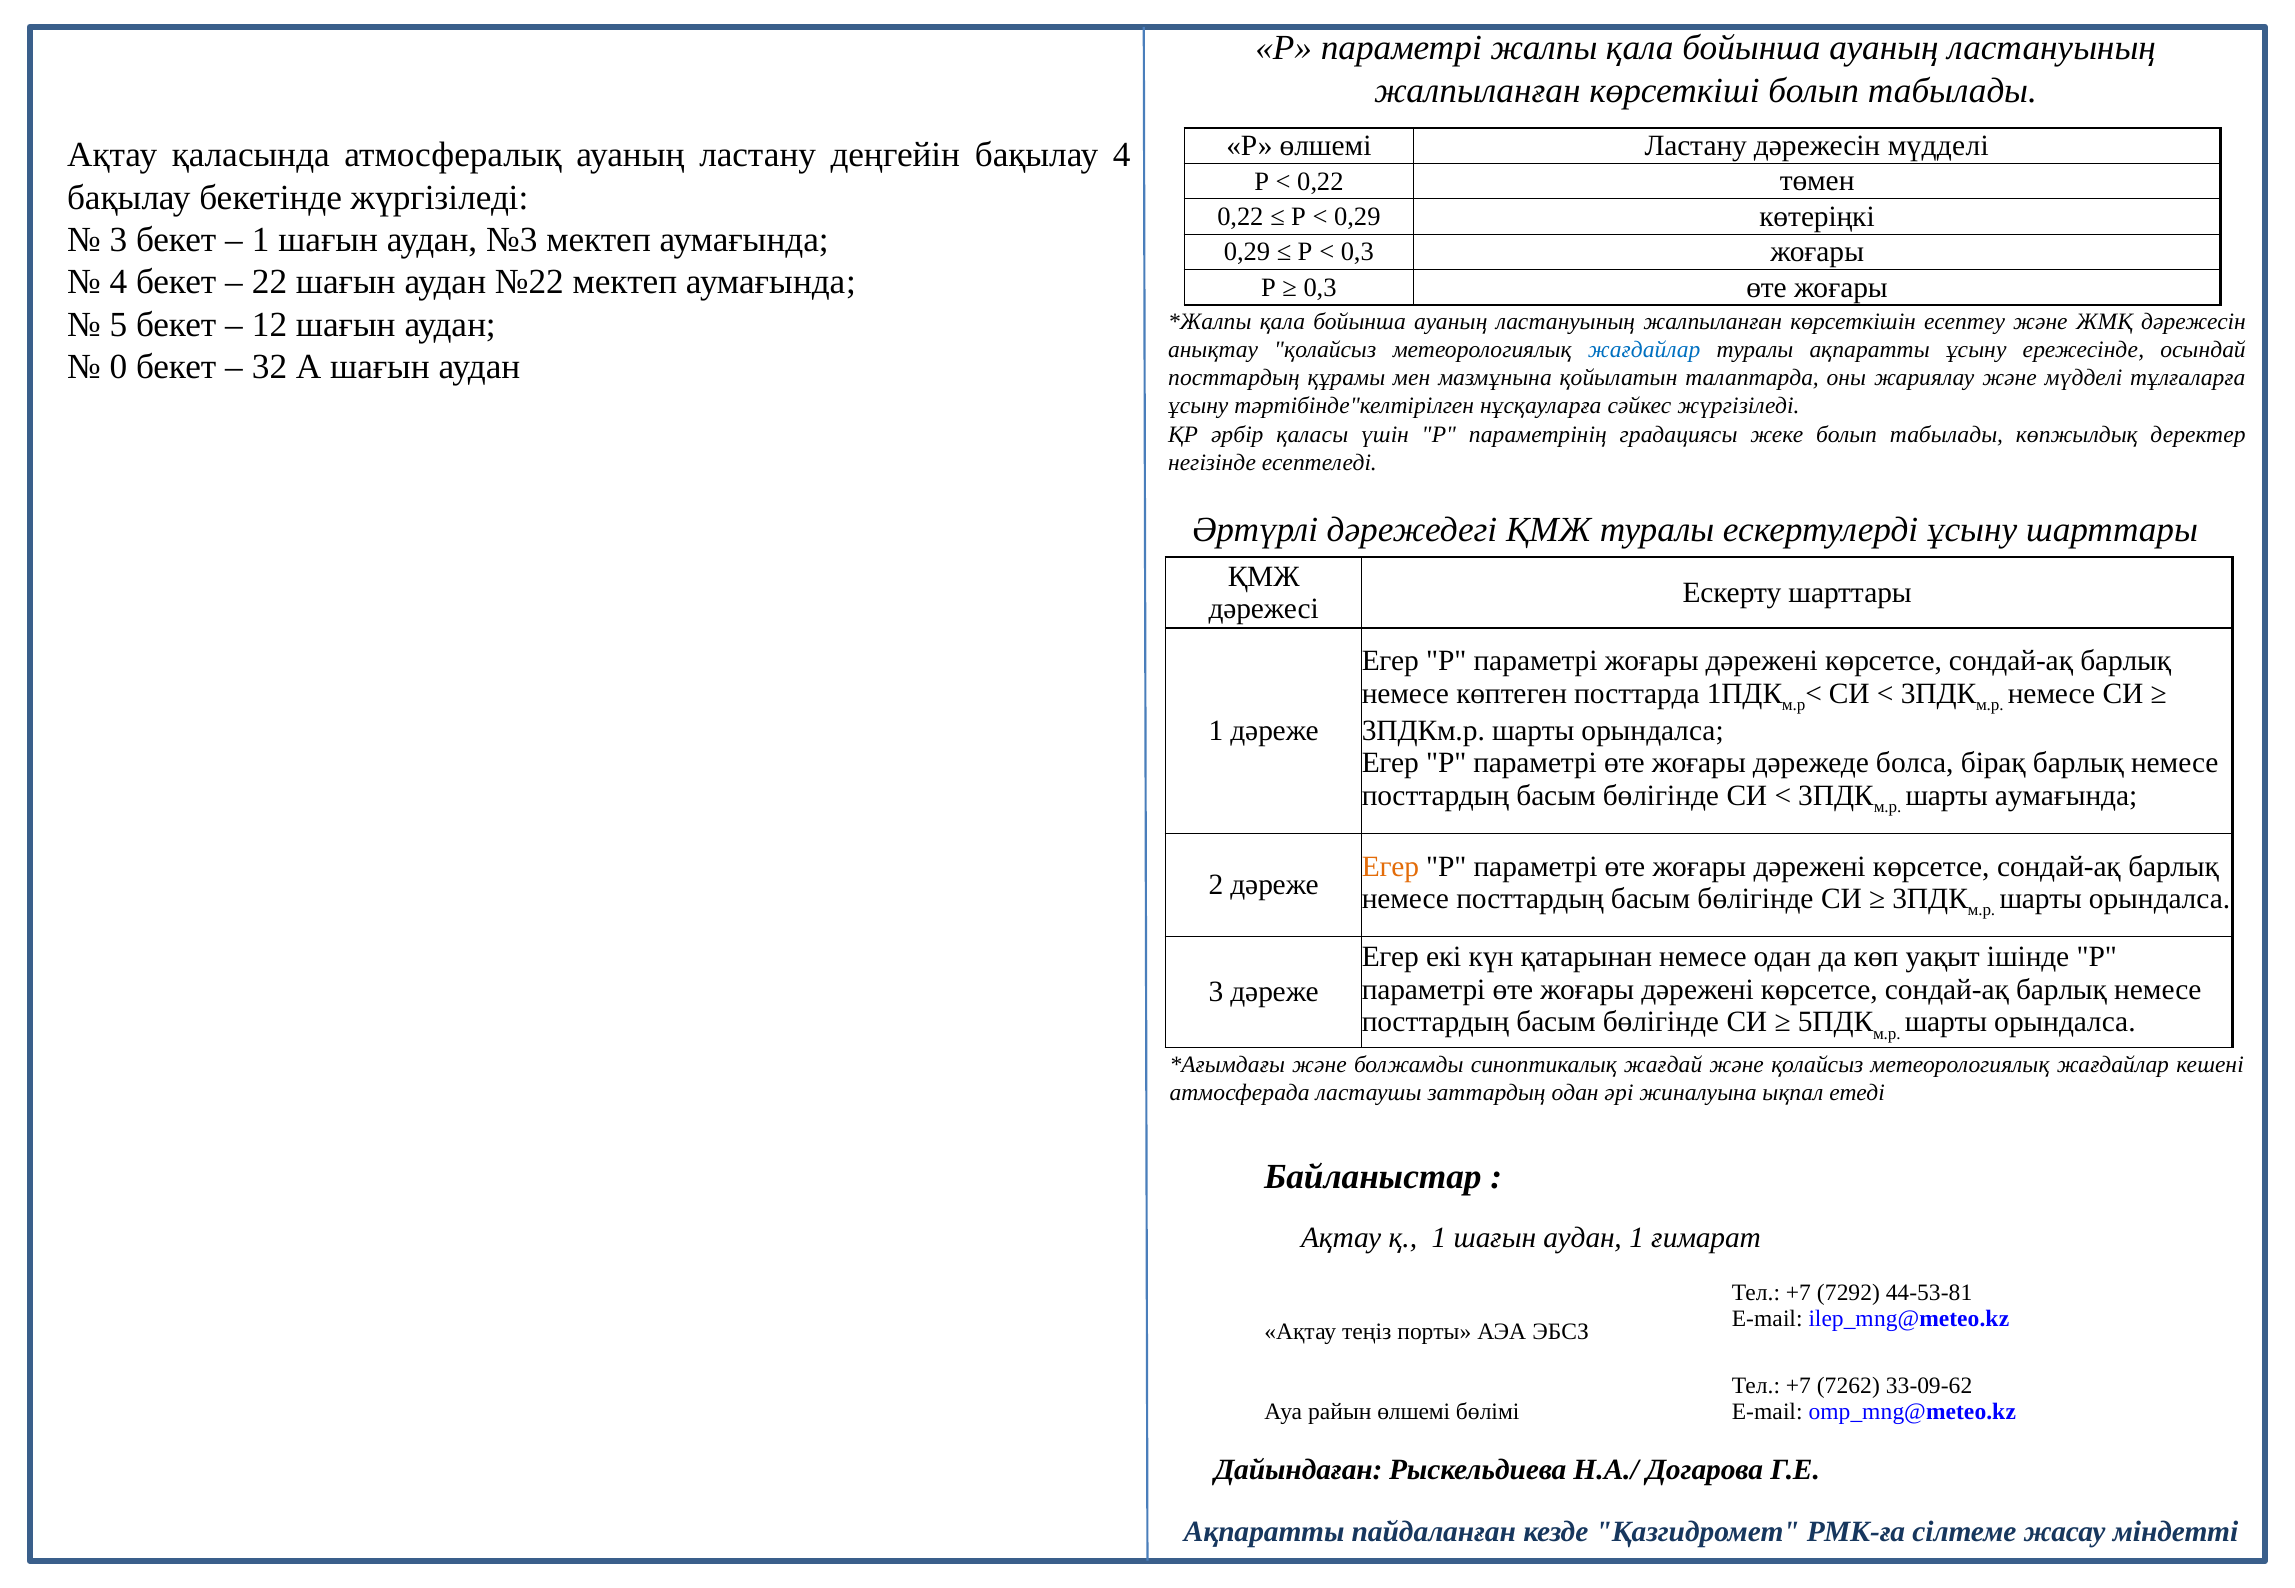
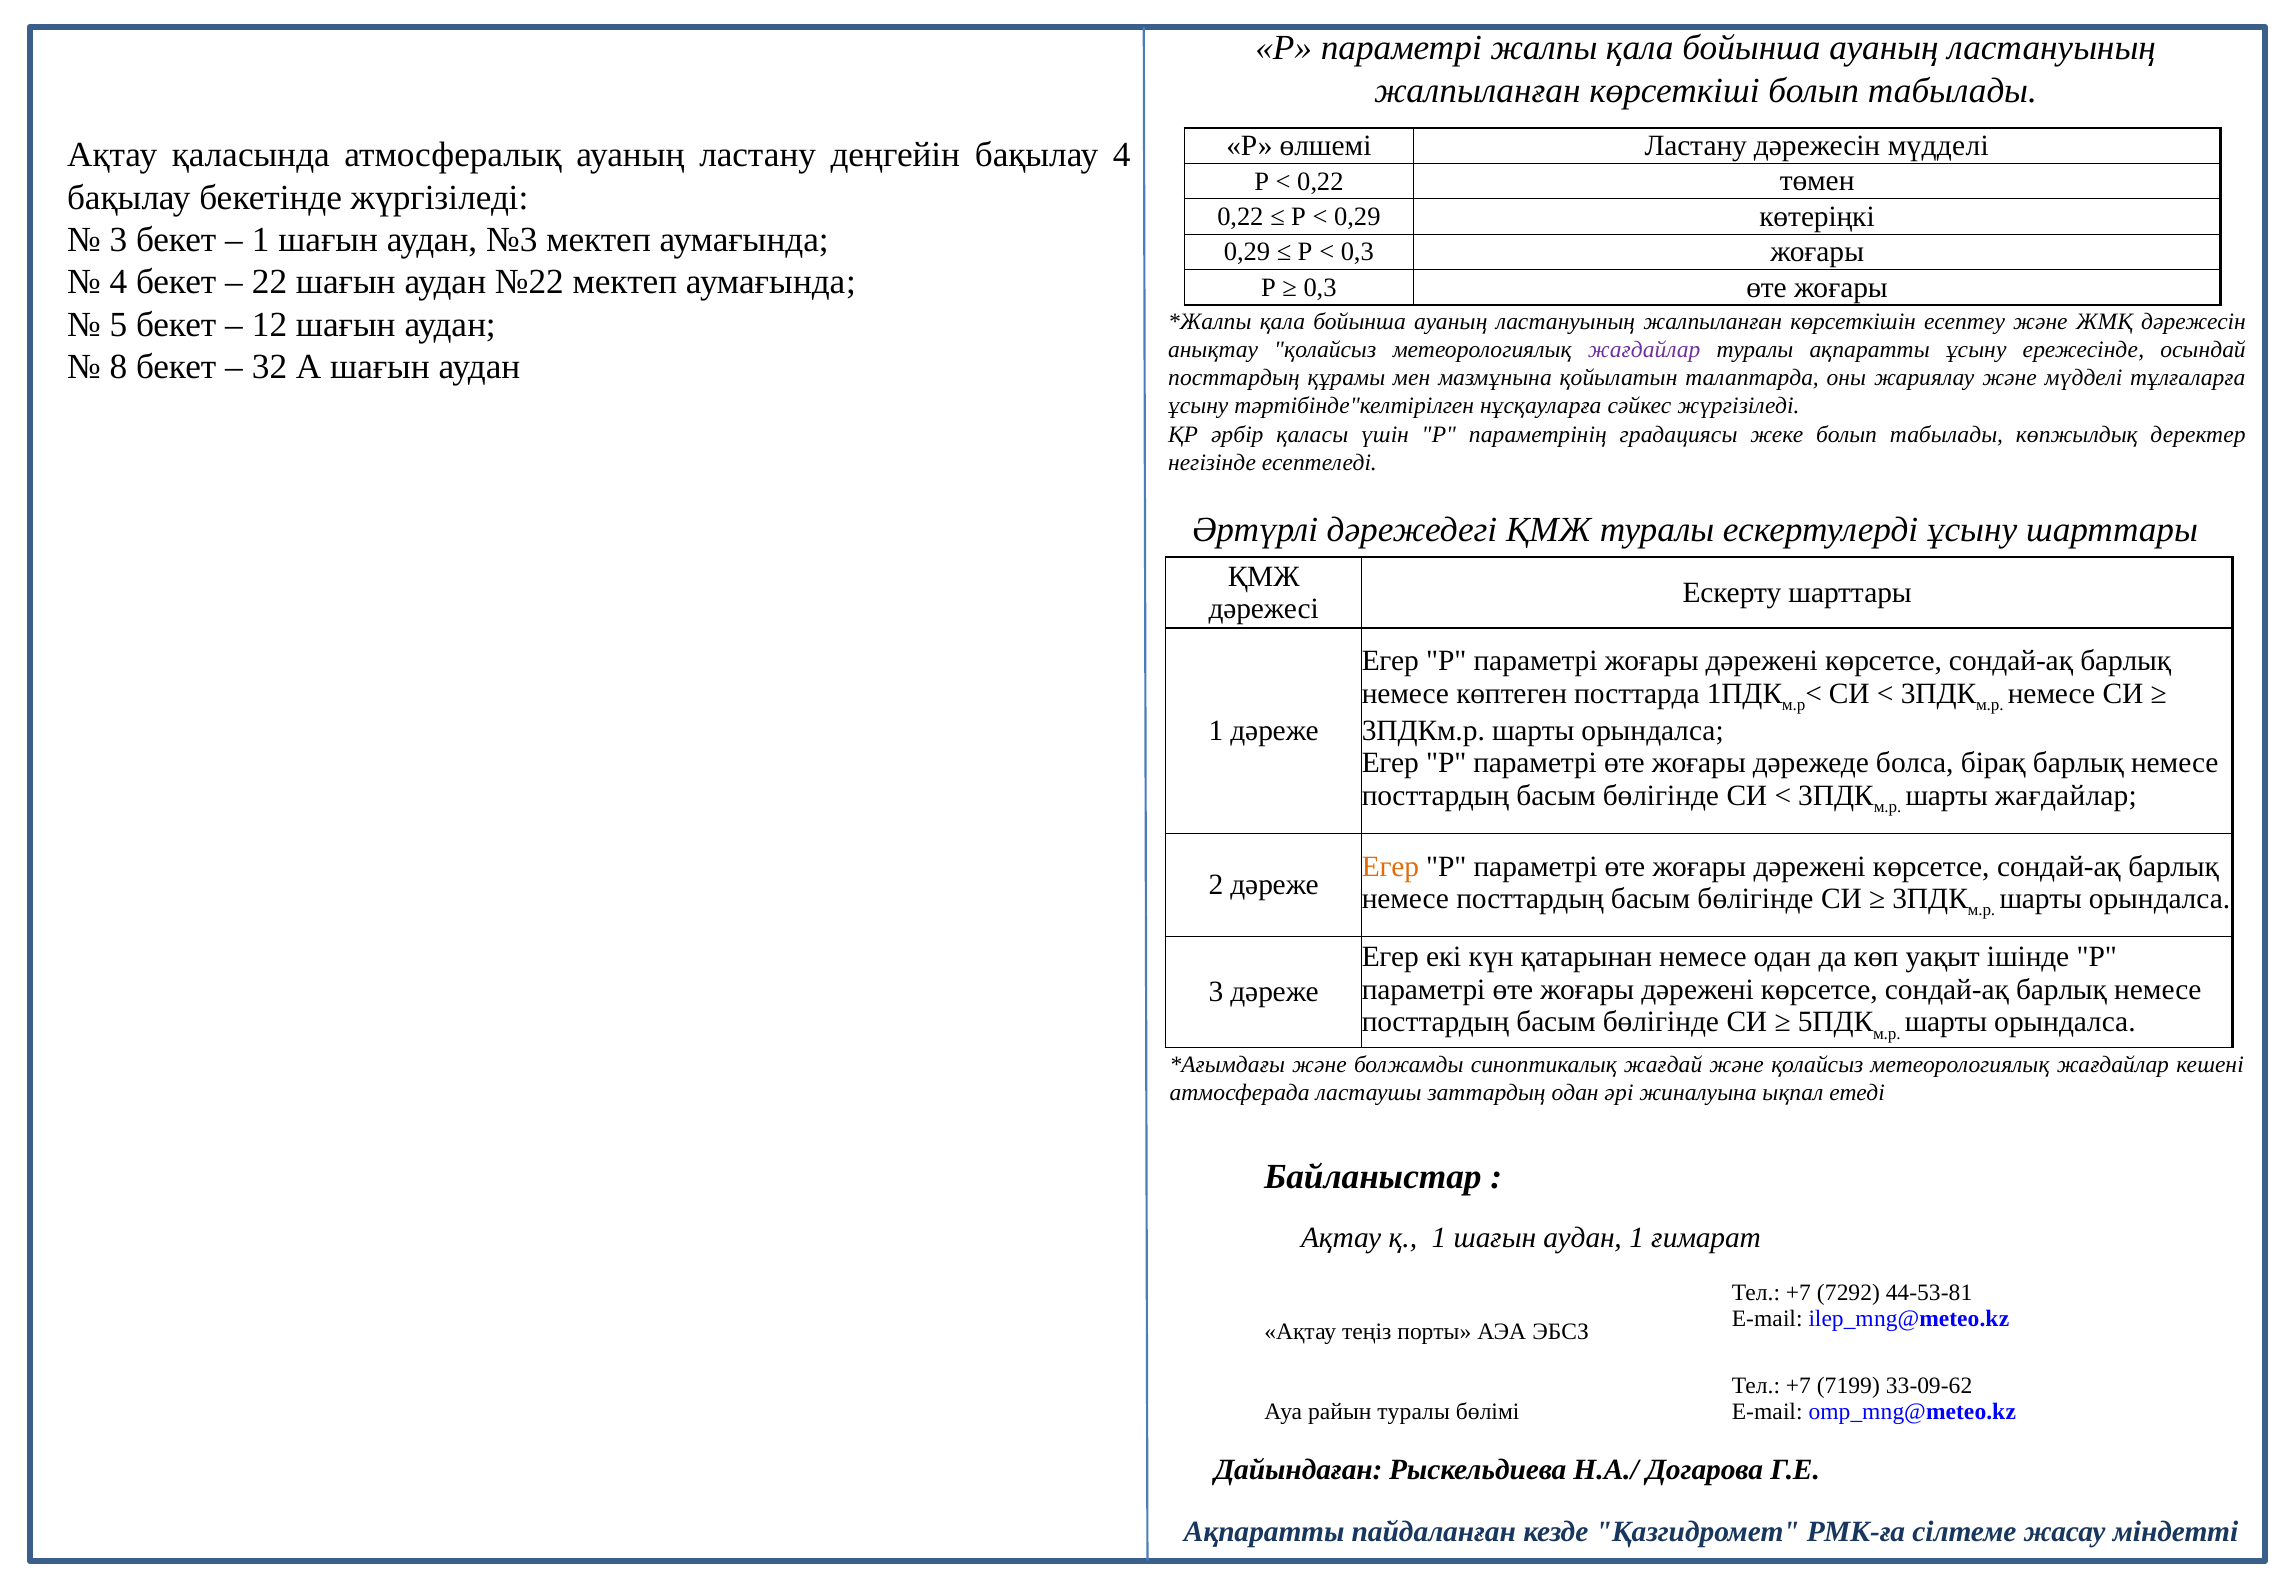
жағдайлар colour: blue -> purple (1644, 350)
0: 0 -> 8 (118, 367)
шарты аумағында: аумағында -> жағдайлар (2066, 796)
7262: 7262 -> 7199 (1848, 1386)
райын өлшемі: өлшемі -> туралы (1414, 1412)
